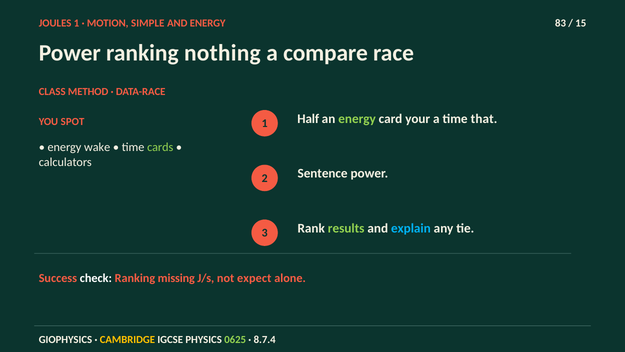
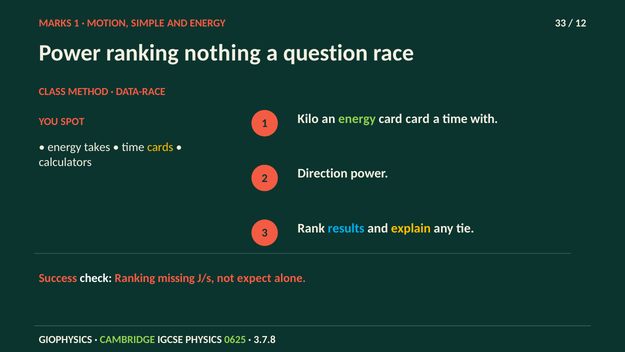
JOULES: JOULES -> MARKS (55, 23)
83: 83 -> 33 (561, 23)
15: 15 -> 12 (581, 23)
compare: compare -> question (325, 53)
Half: Half -> Kilo (308, 119)
card your: your -> card (418, 119)
that: that -> with (484, 119)
wake: wake -> takes (97, 147)
cards colour: light green -> yellow (160, 147)
Sentence: Sentence -> Direction (323, 173)
results colour: light green -> light blue (346, 228)
explain colour: light blue -> yellow (411, 228)
CAMBRIDGE colour: yellow -> light green (127, 339)
8.7.4: 8.7.4 -> 3.7.8 (265, 339)
